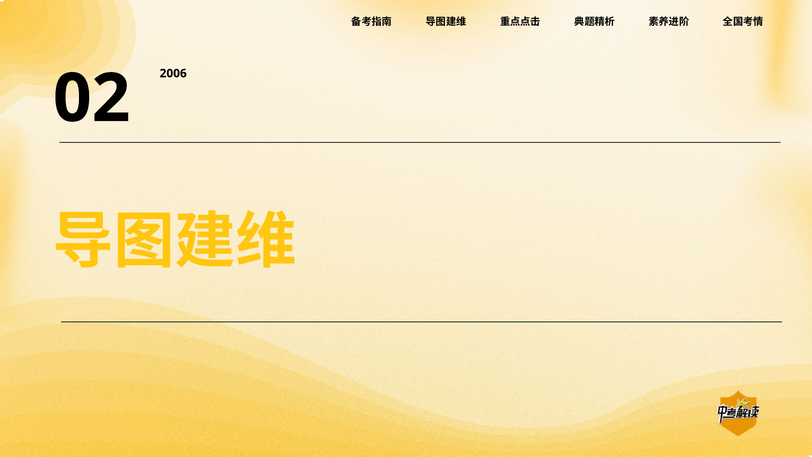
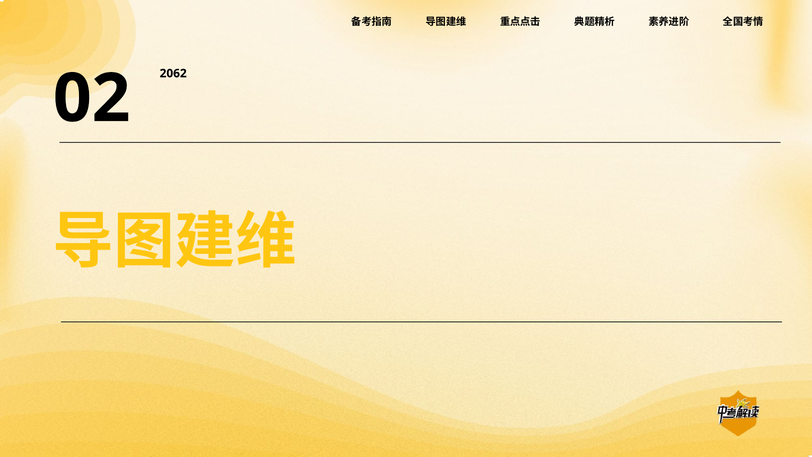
2006: 2006 -> 2062 (173, 73)
